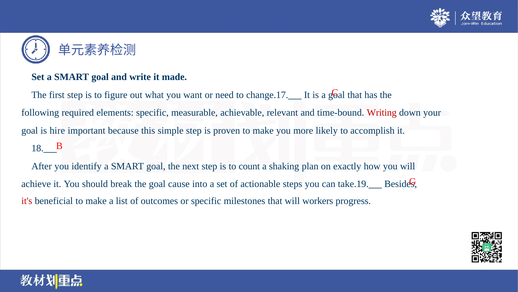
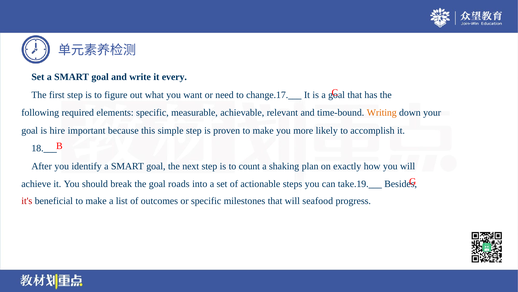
made: made -> every (174, 77)
Writing colour: red -> orange (382, 113)
cause: cause -> roads (179, 184)
workers: workers -> seafood (318, 200)
